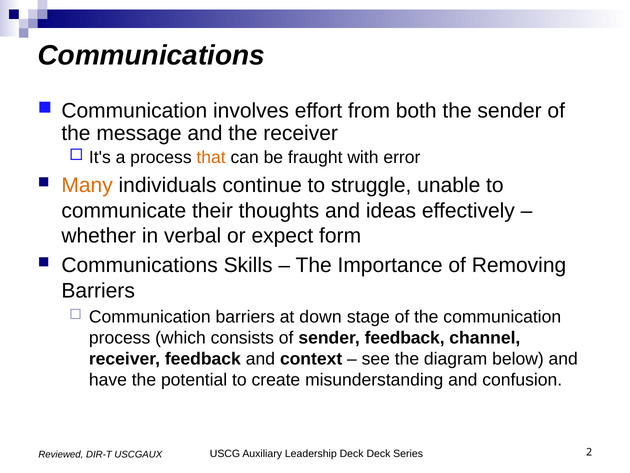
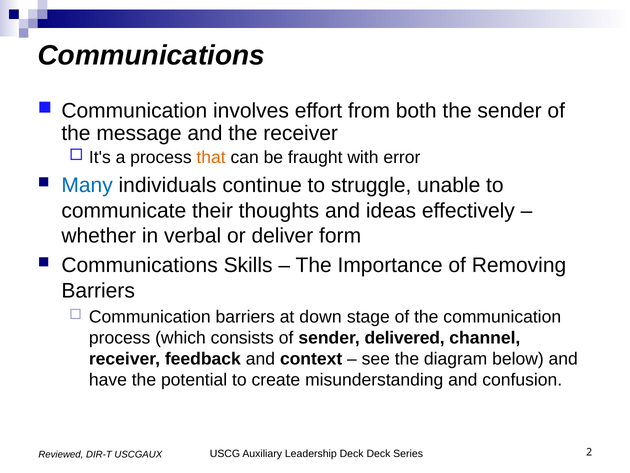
Many colour: orange -> blue (87, 185)
expect: expect -> deliver (282, 236)
sender feedback: feedback -> delivered (405, 338)
